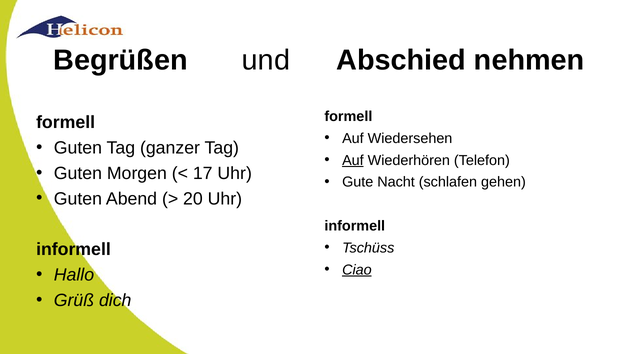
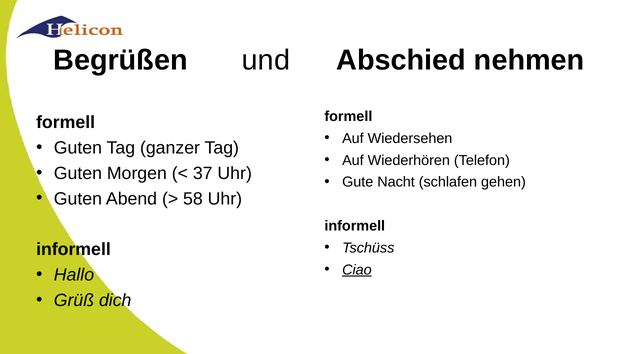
Auf underline: present -> none (353, 160)
17: 17 -> 37 (203, 173)
20: 20 -> 58 (193, 199)
